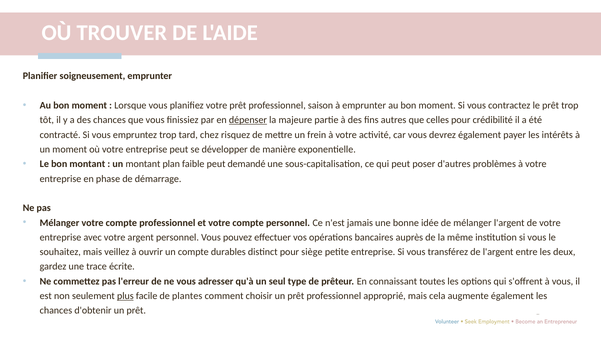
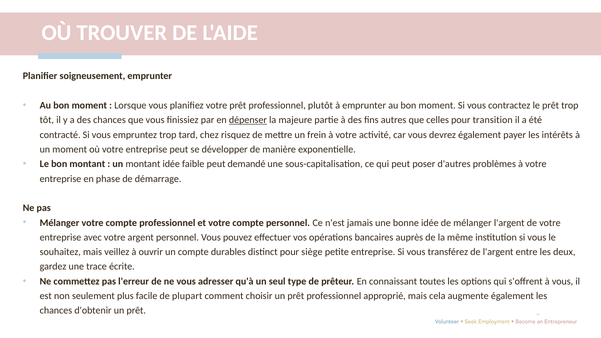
saison: saison -> plutôt (320, 105)
crédibilité: crédibilité -> transition (493, 120)
montant plan: plan -> idée (171, 164)
plus underline: present -> none (125, 296)
plantes: plantes -> plupart (187, 296)
